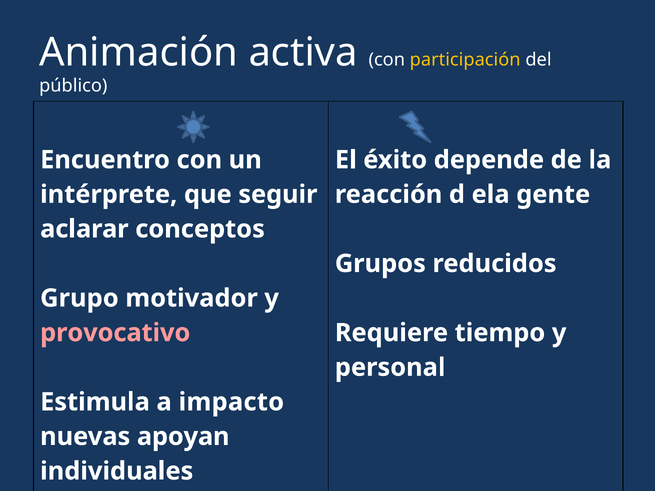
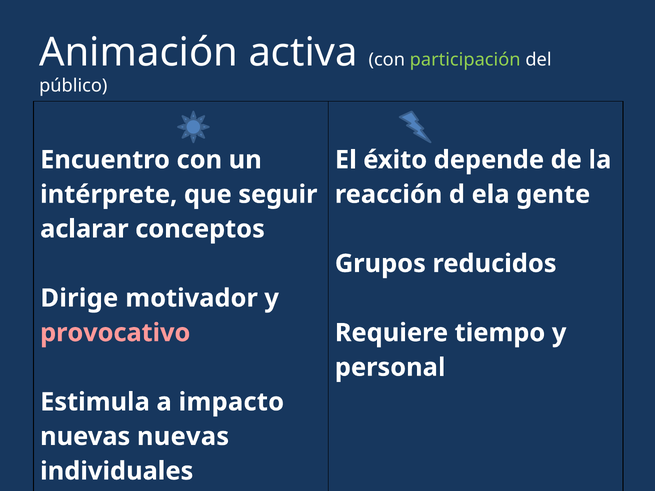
participación colour: yellow -> light green (465, 60)
Grupo: Grupo -> Dirige (79, 298)
nuevas apoyan: apoyan -> nuevas (183, 437)
